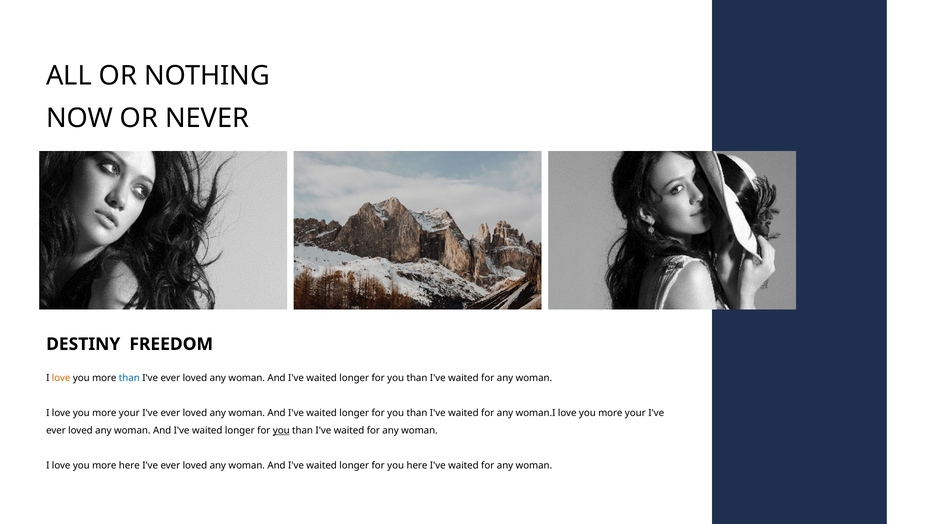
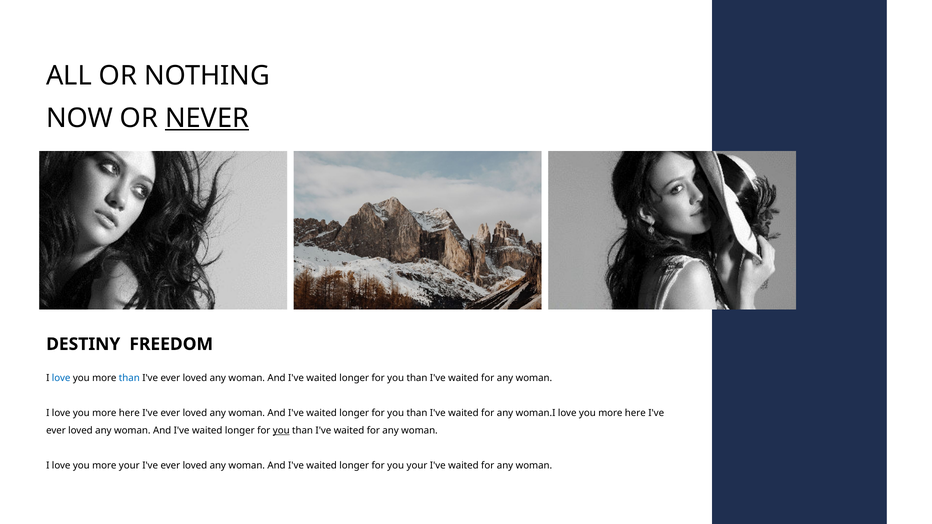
NEVER underline: none -> present (207, 118)
love colour: orange -> blue (61, 378)
your: your -> here (129, 413)
your: your -> here (635, 413)
more here: here -> your (129, 466)
you here: here -> your (417, 466)
